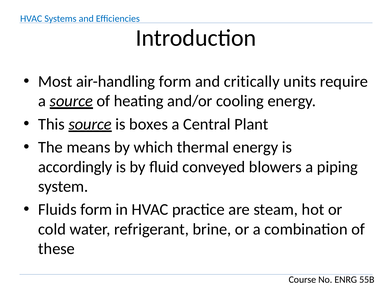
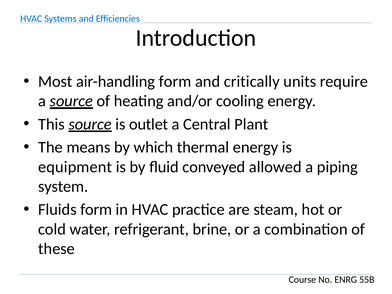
boxes: boxes -> outlet (149, 124)
accordingly: accordingly -> equipment (75, 167)
blowers: blowers -> allowed (275, 167)
